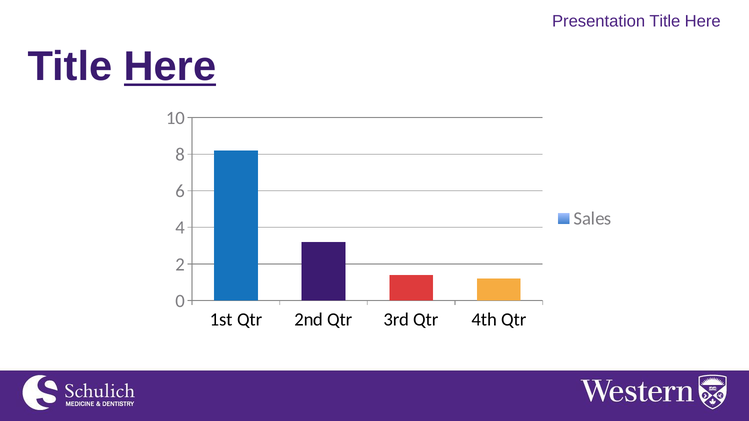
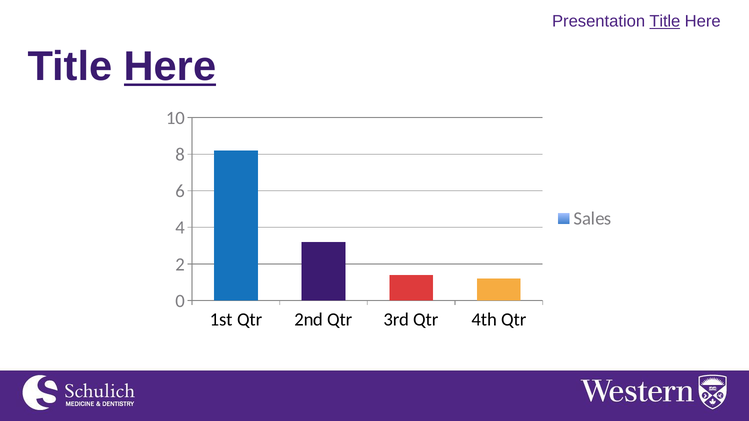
Title underline: none -> present (665, 21)
